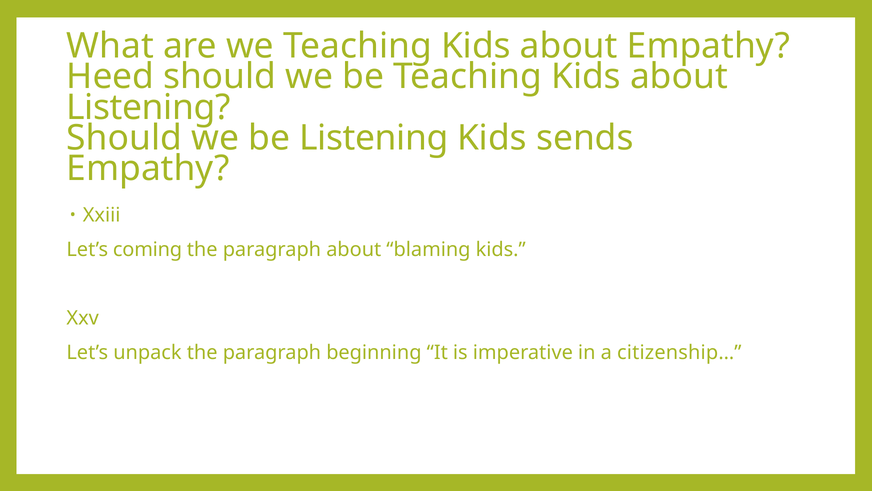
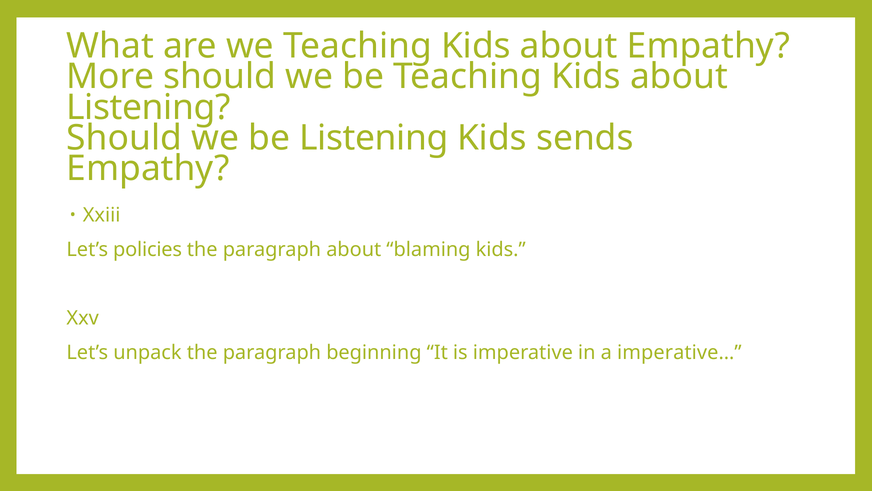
Heed: Heed -> More (110, 77)
coming: coming -> policies (148, 249)
citizenship…: citizenship… -> imperative… (679, 352)
